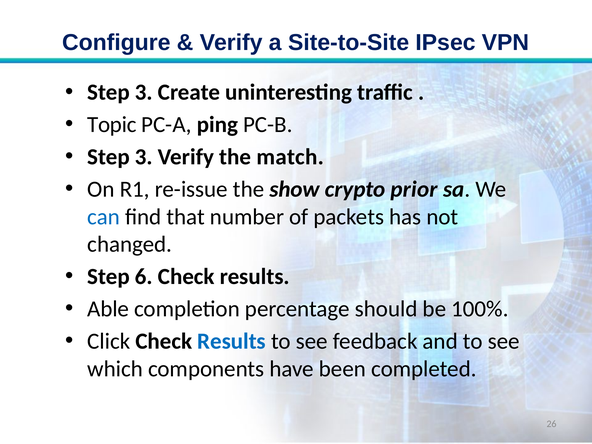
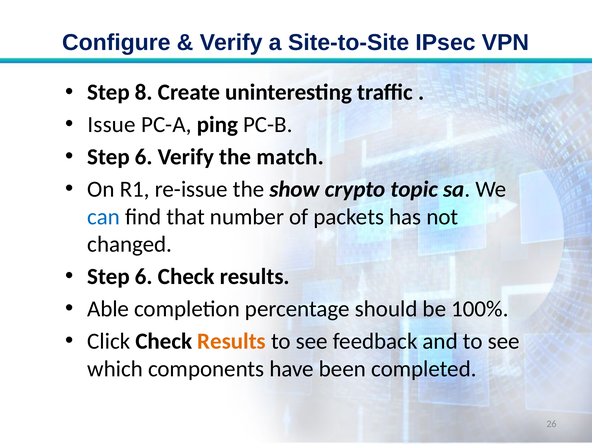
3: 3 -> 8 (144, 92)
Topic: Topic -> Issue (112, 125)
3: 3 -> 6 (144, 157)
prior: prior -> topic (414, 189)
Results colour: blue -> orange (232, 341)
